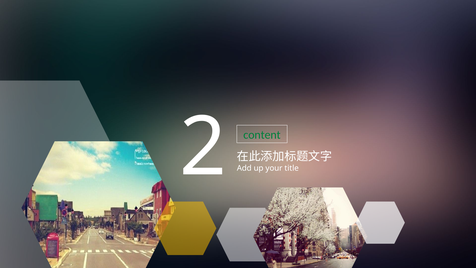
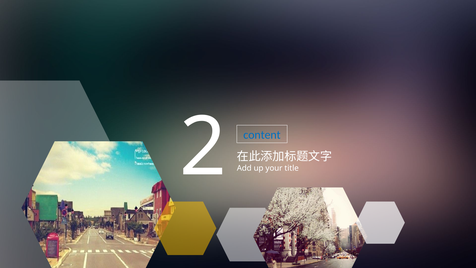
content colour: green -> blue (262, 135)
